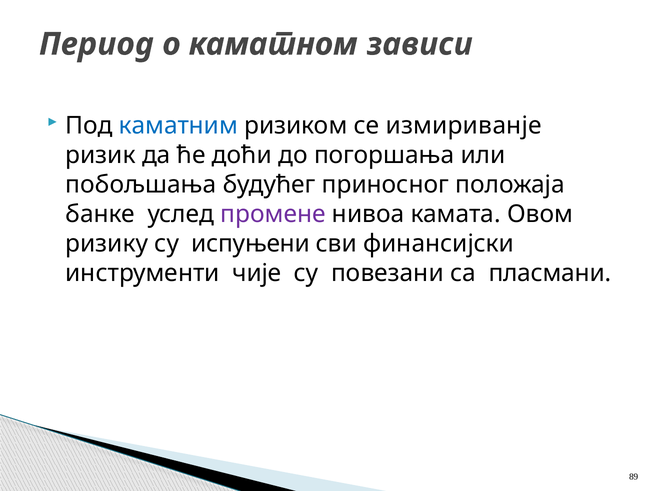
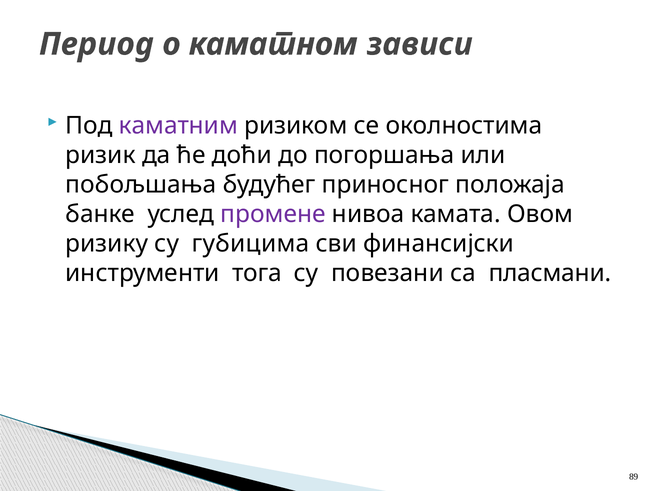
каматним colour: blue -> purple (178, 126)
измириванје: измириванје -> околностима (464, 126)
испуњени: испуњени -> губицима (250, 243)
чије: чије -> тога (257, 273)
